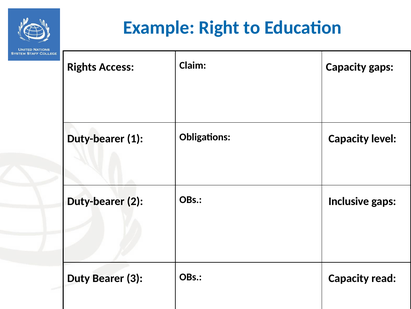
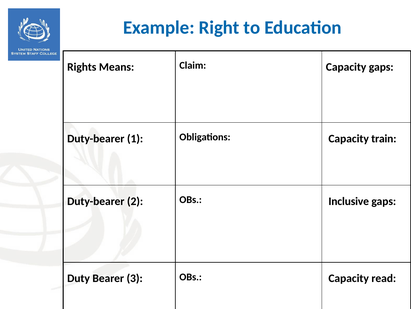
Access: Access -> Means (117, 67)
level: level -> train (384, 138)
